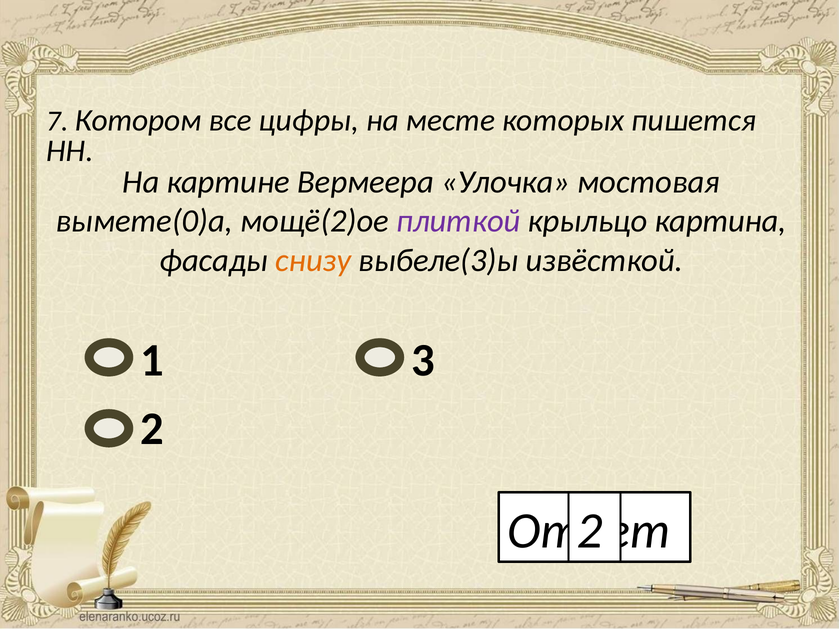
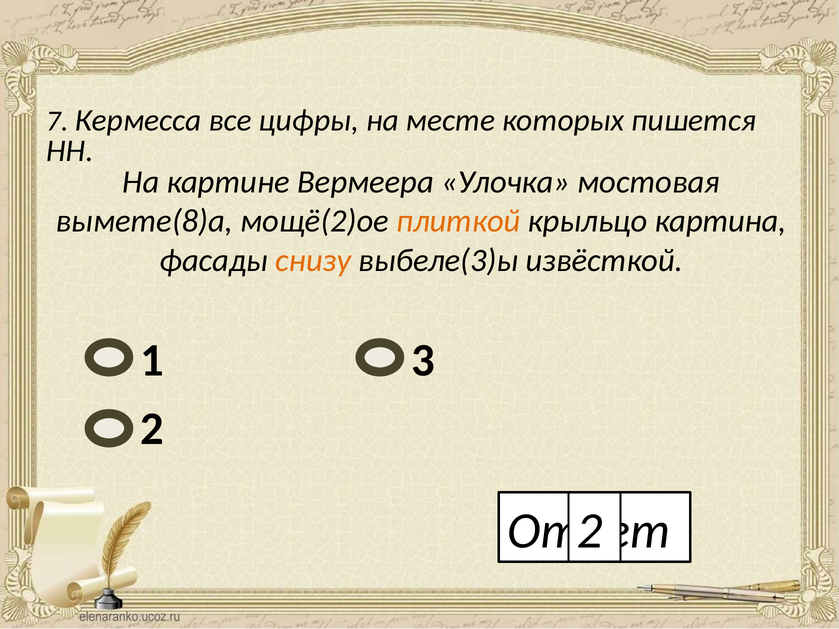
Котором: Котором -> Кермесса (138, 121)
вымете(0)а: вымете(0)а -> вымете(8)а (144, 221)
плиткой colour: purple -> orange (458, 221)
